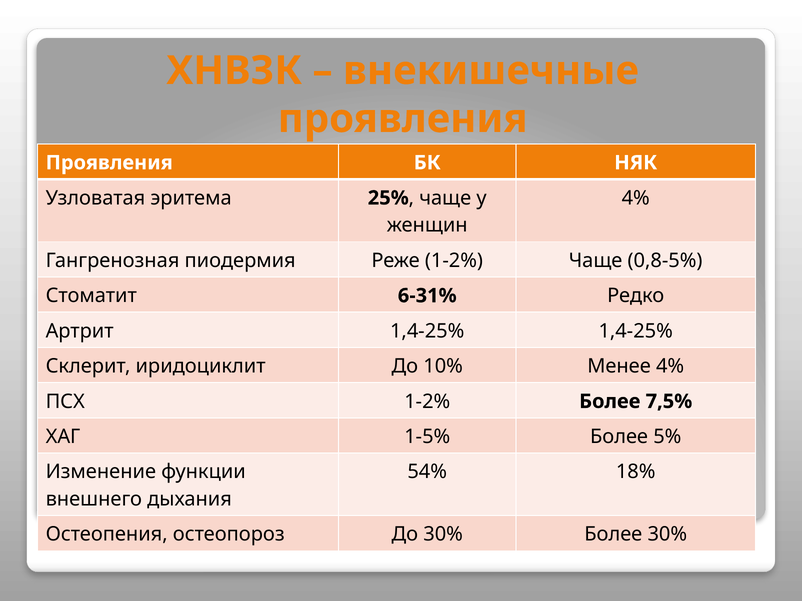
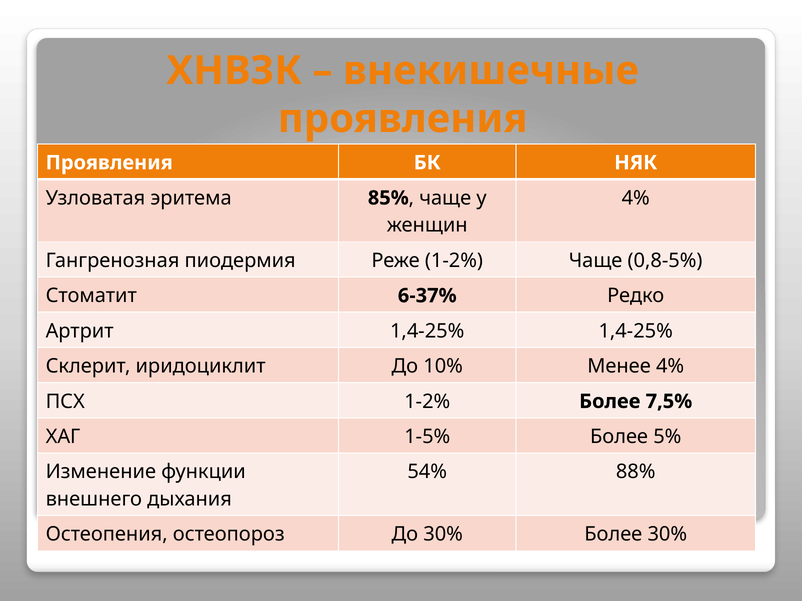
25%: 25% -> 85% (388, 198)
6-31%: 6-31% -> 6-37% (427, 296)
18%: 18% -> 88% (636, 472)
